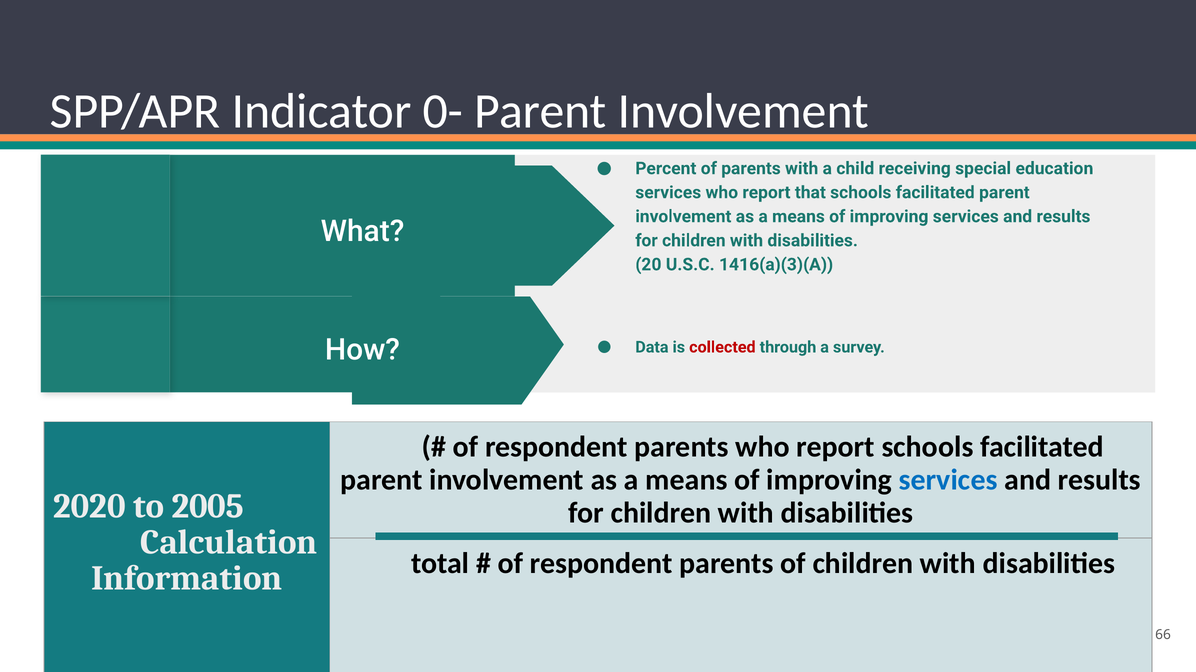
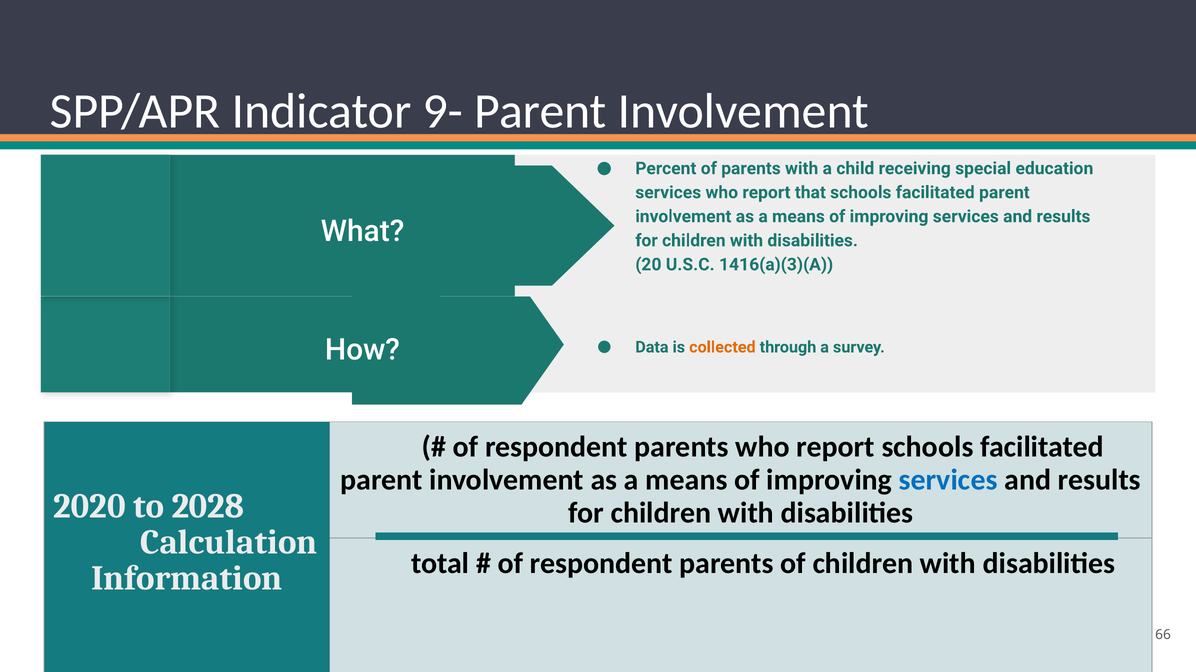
0-: 0- -> 9- (443, 111)
collected colour: red -> orange (722, 348)
2005: 2005 -> 2028 (208, 507)
